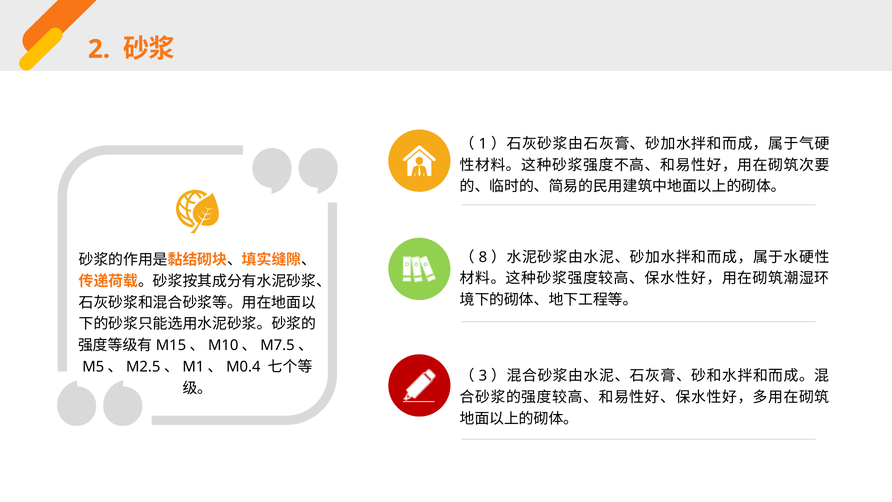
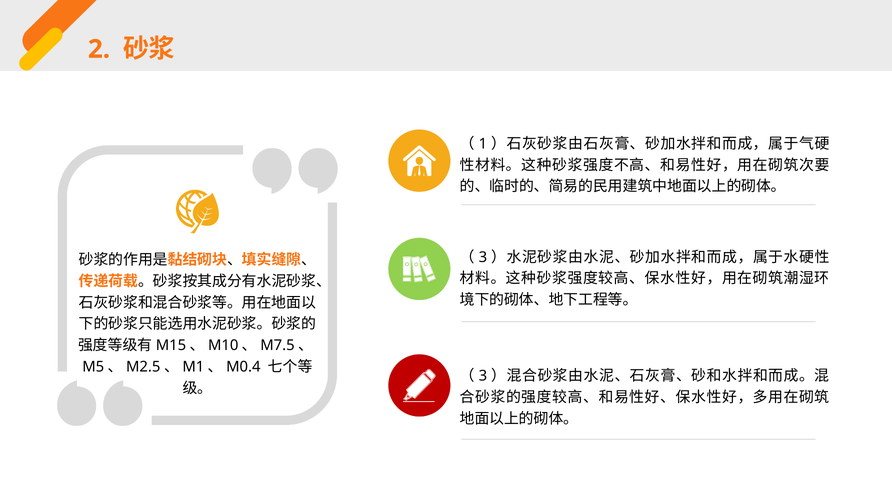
8: 8 -> 3 (483, 257)
